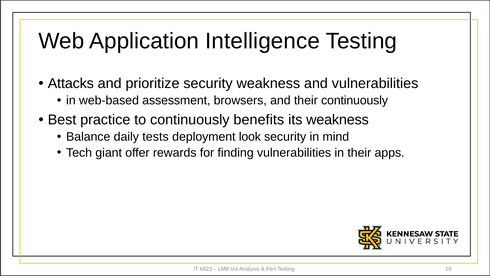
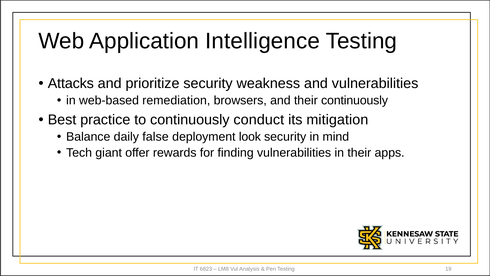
assessment: assessment -> remediation (176, 100)
benefits: benefits -> conduct (259, 120)
its weakness: weakness -> mitigation (337, 120)
tests: tests -> false (156, 137)
